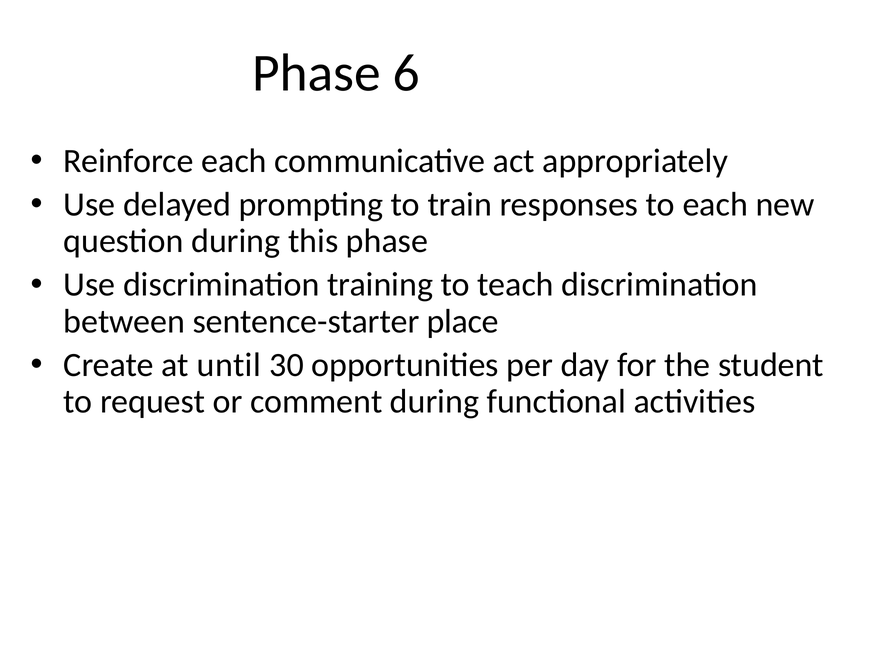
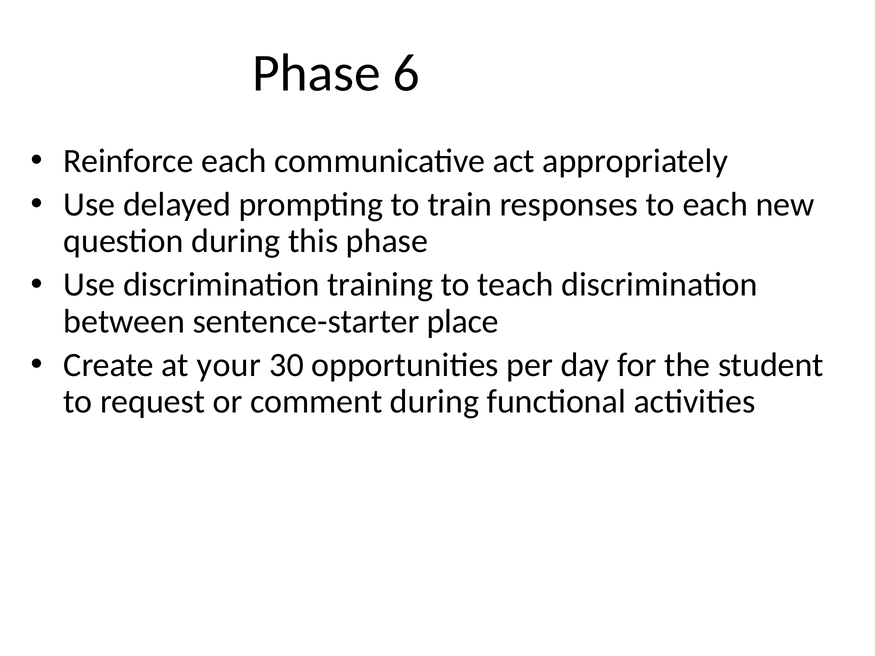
until: until -> your (229, 365)
